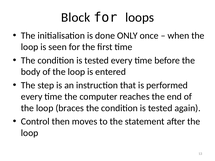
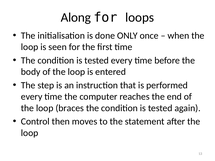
Block: Block -> Along (76, 17)
